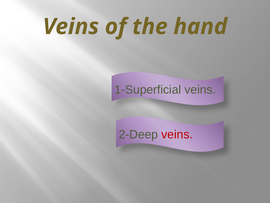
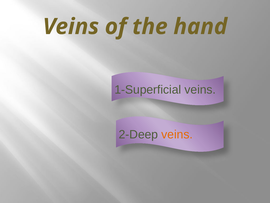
veins colour: red -> orange (177, 134)
